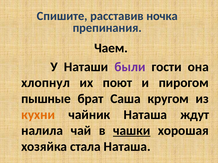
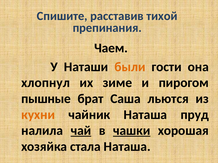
ночка: ночка -> тихой (162, 16)
были colour: purple -> orange (130, 67)
поют: поют -> зиме (117, 83)
кругом: кругом -> льются (168, 99)
ждут: ждут -> пруд (195, 115)
чай underline: none -> present (81, 131)
